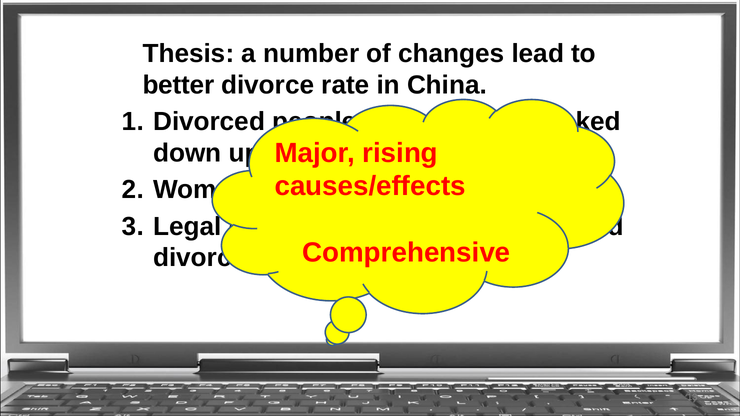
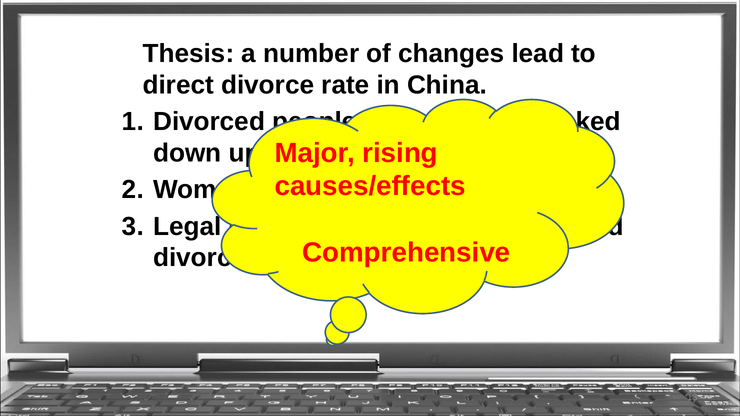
better: better -> direct (178, 85)
